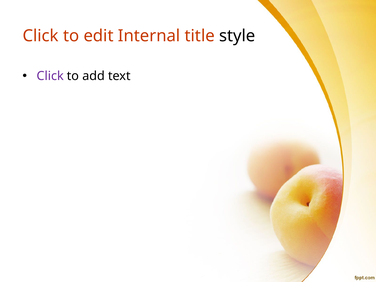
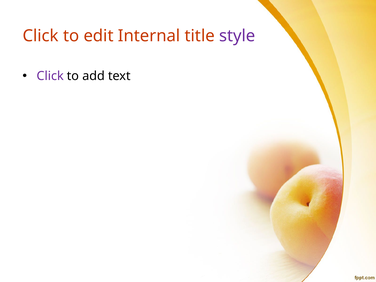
style colour: black -> purple (237, 36)
